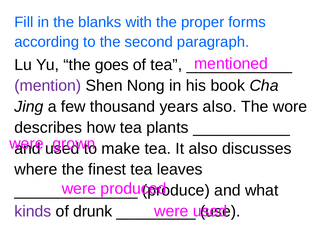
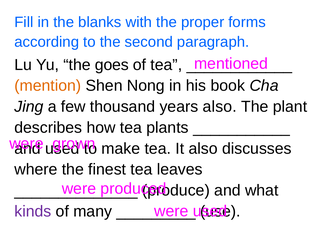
mention colour: purple -> orange (48, 86)
wore: wore -> plant (290, 107)
drunk: drunk -> many (93, 211)
